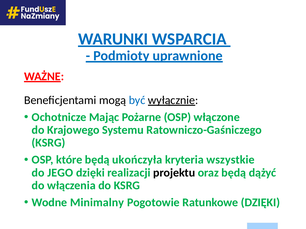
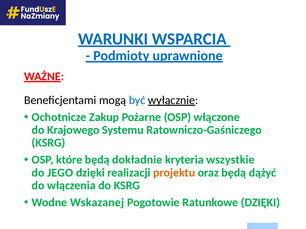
Mając: Mając -> Zakup (104, 117)
ukończyła: ukończyła -> dokładnie (137, 160)
projektu colour: black -> orange (174, 173)
Minimalny: Minimalny -> Wskazanej (97, 203)
